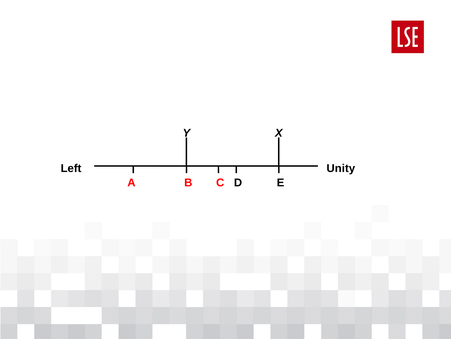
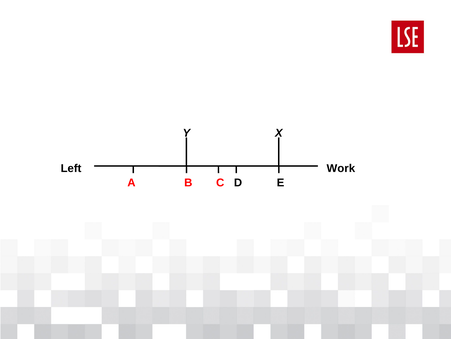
Unity: Unity -> Work (341, 168)
